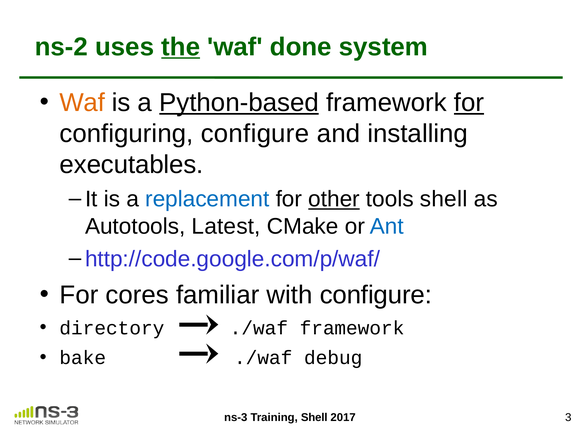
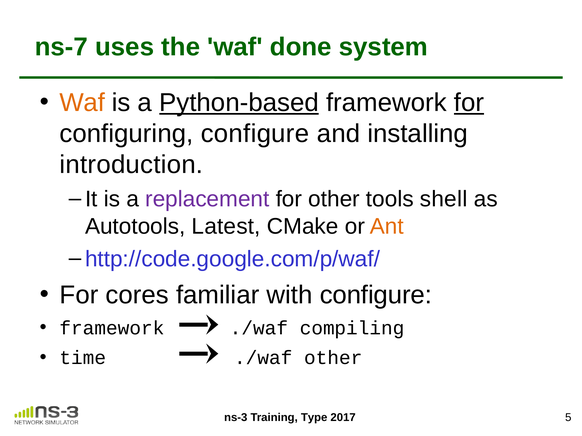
ns-2: ns-2 -> ns-7 (61, 47)
the underline: present -> none (181, 47)
executables: executables -> introduction (131, 165)
replacement colour: blue -> purple (207, 199)
other underline: present -> none (334, 199)
Ant colour: blue -> orange (387, 227)
directory: directory -> framework (112, 328)
./waf framework: framework -> compiling (352, 328)
bake: bake -> time (83, 358)
./waf debug: debug -> other (333, 358)
Training Shell: Shell -> Type (314, 418)
3: 3 -> 5 (568, 418)
